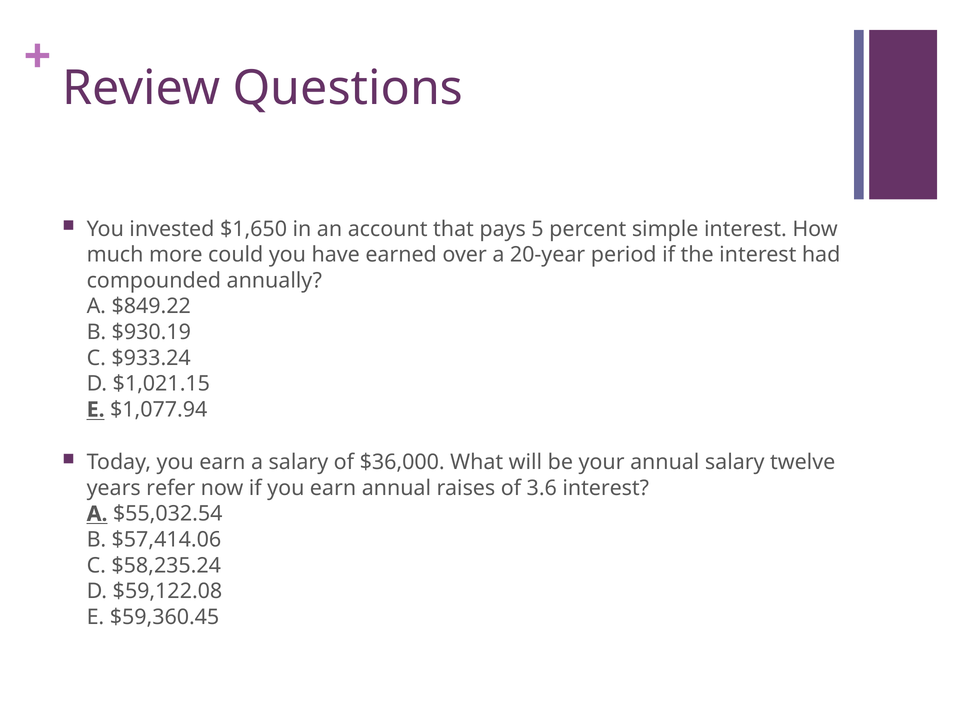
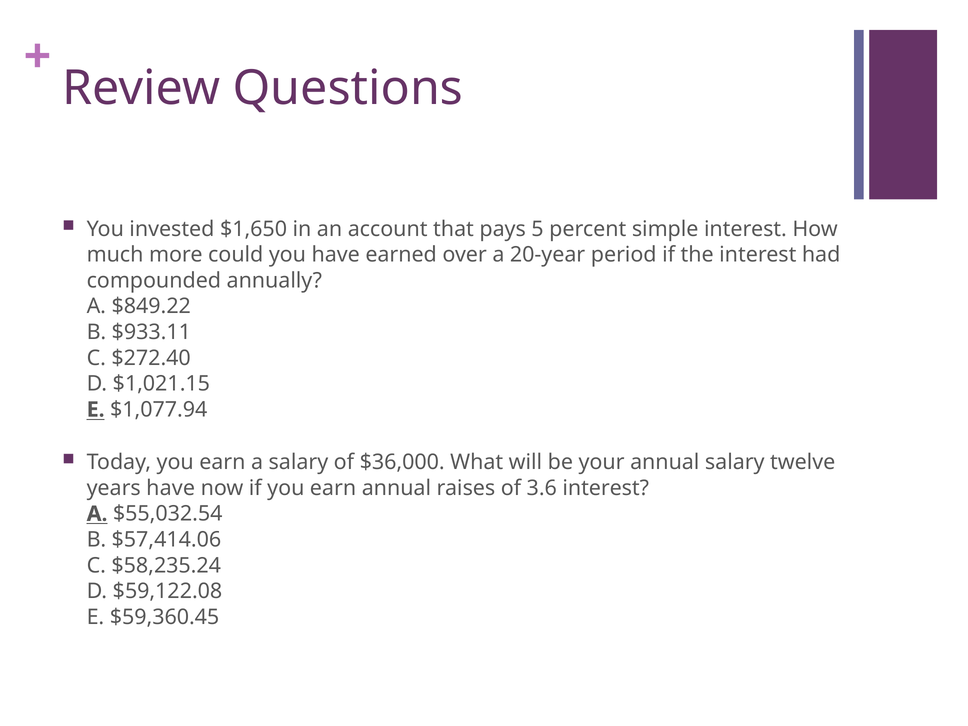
$930.19: $930.19 -> $933.11 (151, 332)
$933.24: $933.24 -> $272.40 (151, 358)
years refer: refer -> have (171, 488)
